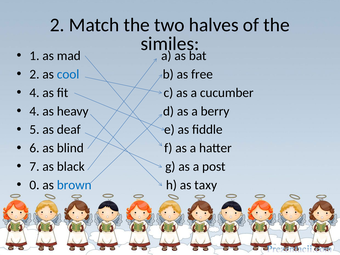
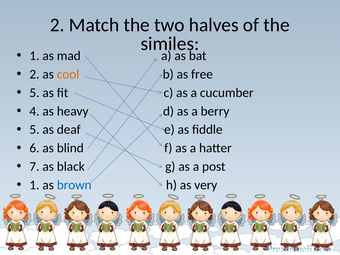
cool colour: blue -> orange (68, 74)
4: 4 -> 5 (34, 93)
0: 0 -> 1 (34, 185)
taxy: taxy -> very (206, 185)
